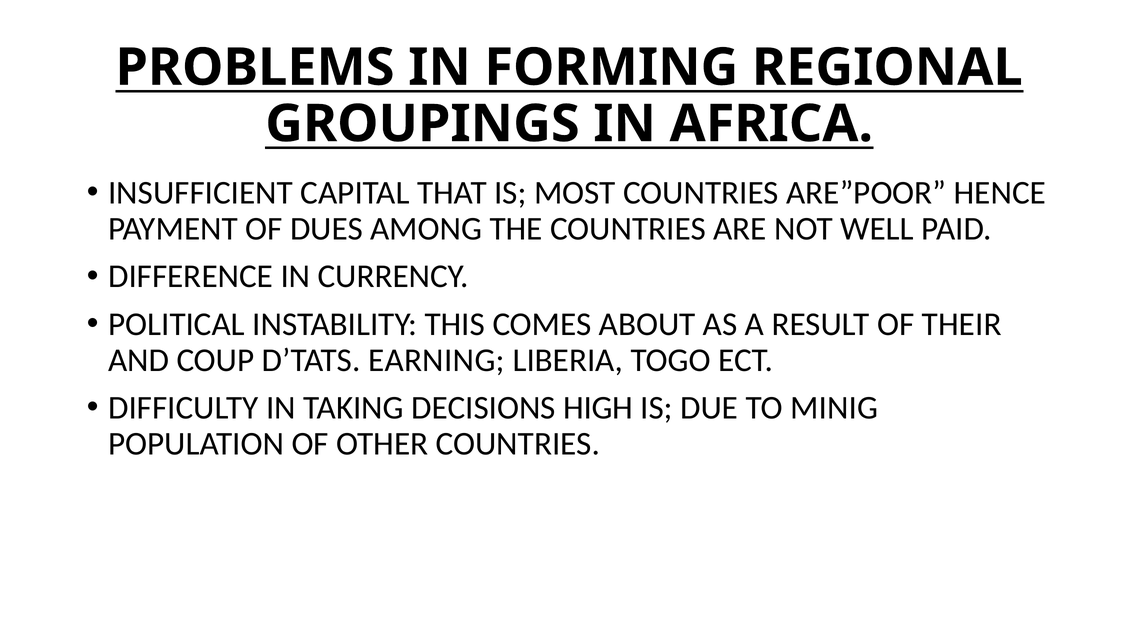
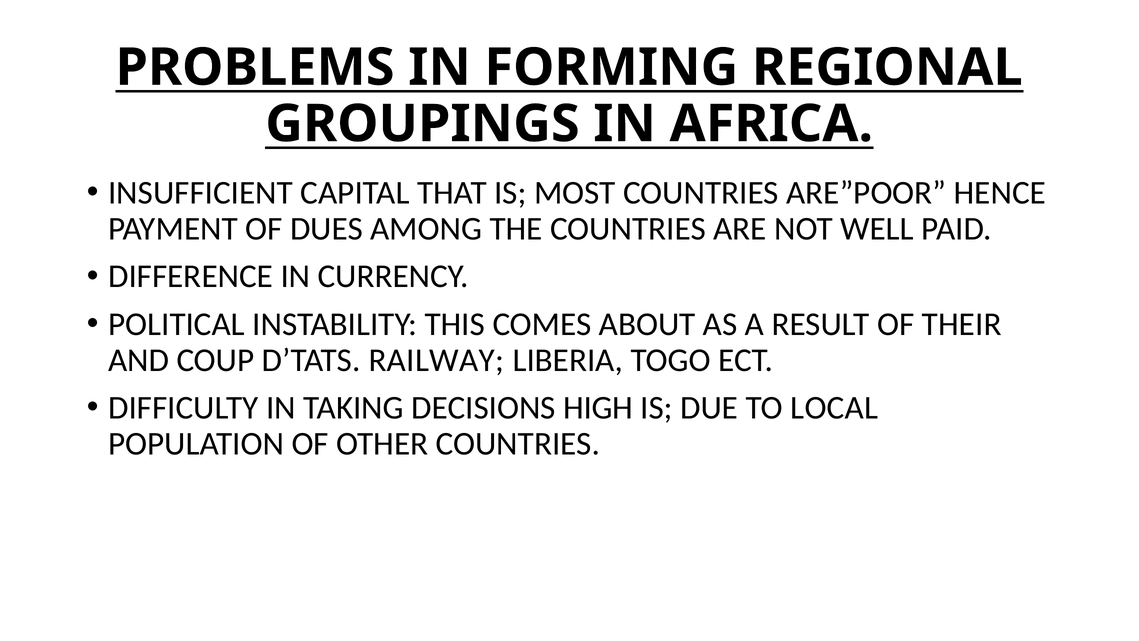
EARNING: EARNING -> RAILWAY (436, 360)
MINIG: MINIG -> LOCAL (834, 408)
